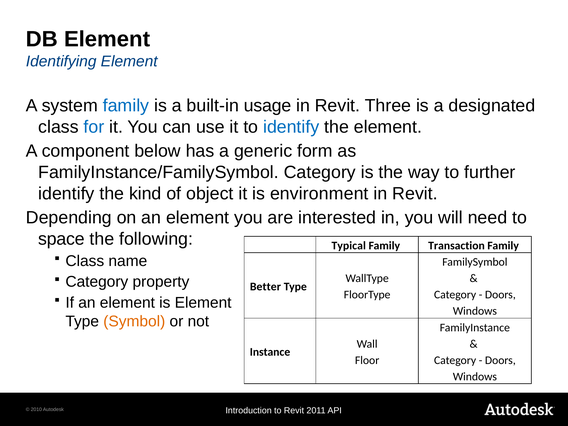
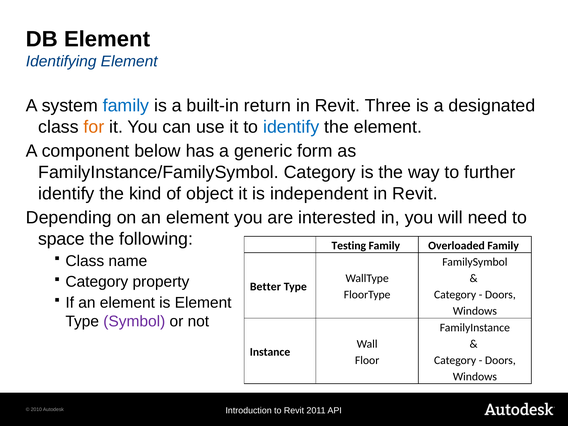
usage: usage -> return (267, 106)
for colour: blue -> orange (94, 127)
environment: environment -> independent (319, 194)
Typical: Typical -> Testing (349, 246)
Transaction: Transaction -> Overloaded (456, 246)
Symbol colour: orange -> purple (134, 321)
